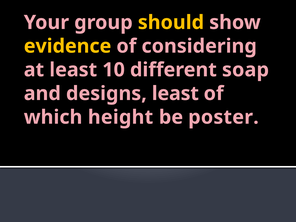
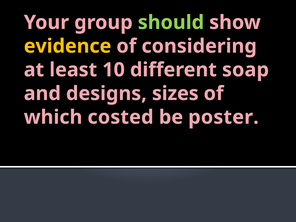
should colour: yellow -> light green (171, 22)
designs least: least -> sizes (175, 94)
height: height -> costed (121, 117)
